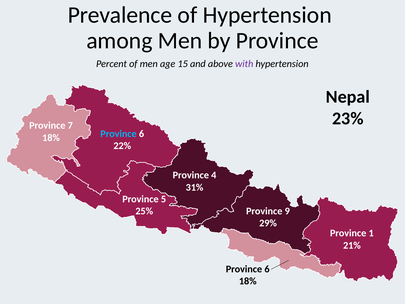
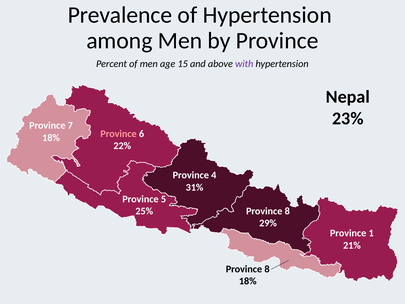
Province colour: light blue -> pink (119, 134)
9: 9 -> 8 (287, 211)
6: 6 -> 8 (267, 269)
